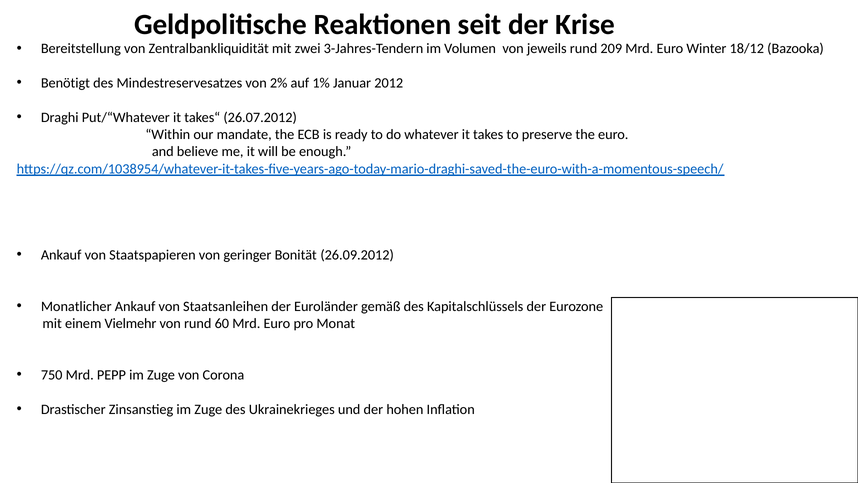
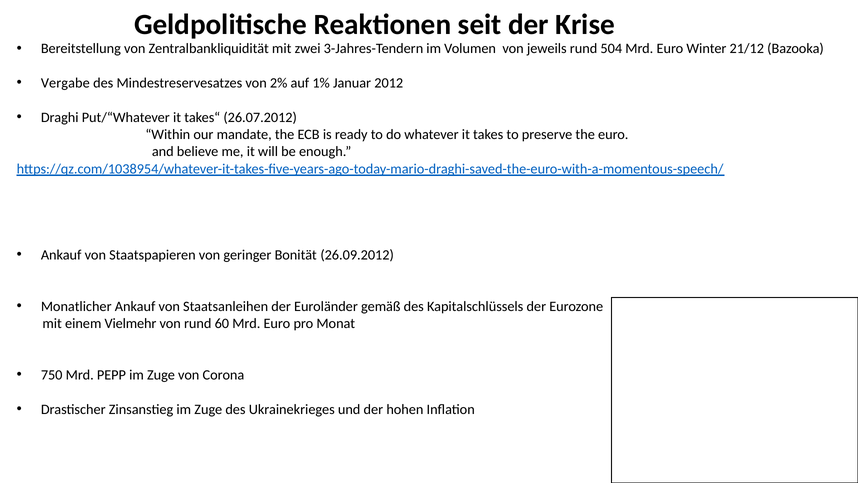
209: 209 -> 504 (611, 49)
18/12: 18/12 -> 21/12 (747, 49)
Benötigt: Benötigt -> Vergabe (65, 83)
